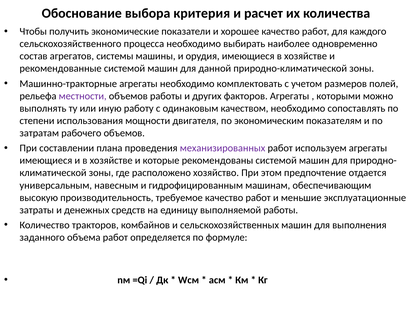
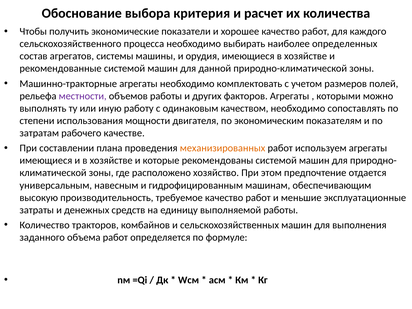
одновременно: одновременно -> определенных (345, 44)
рабочего объемов: объемов -> качестве (124, 133)
механизированных colour: purple -> orange (223, 148)
